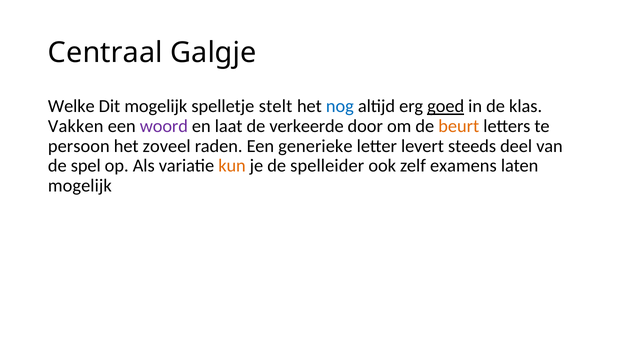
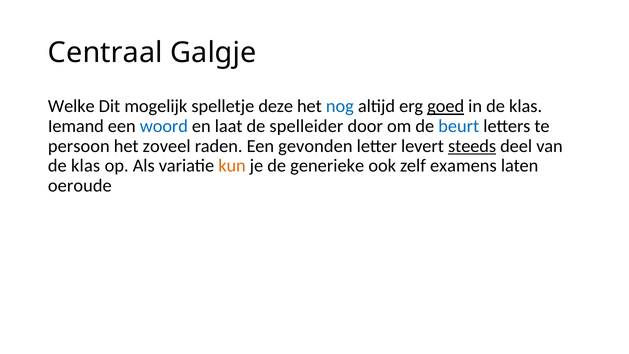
stelt: stelt -> deze (276, 106)
Vakken: Vakken -> Iemand (76, 126)
woord colour: purple -> blue (164, 126)
verkeerde: verkeerde -> spelleider (306, 126)
beurt colour: orange -> blue (459, 126)
generieke: generieke -> gevonden (315, 146)
steeds underline: none -> present (472, 146)
spel: spel -> klas (86, 166)
spelleider: spelleider -> generieke (327, 166)
mogelijk: mogelijk -> oeroude (80, 186)
